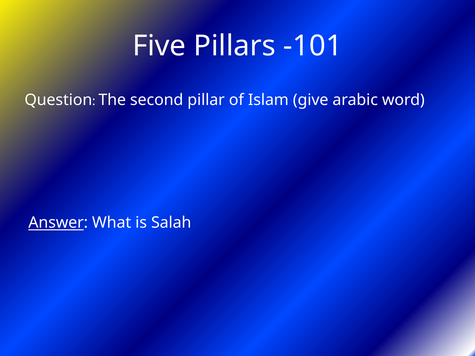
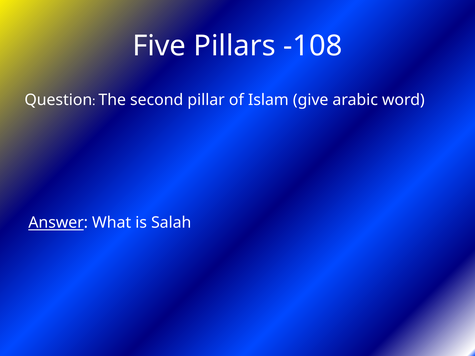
-101: -101 -> -108 (313, 46)
